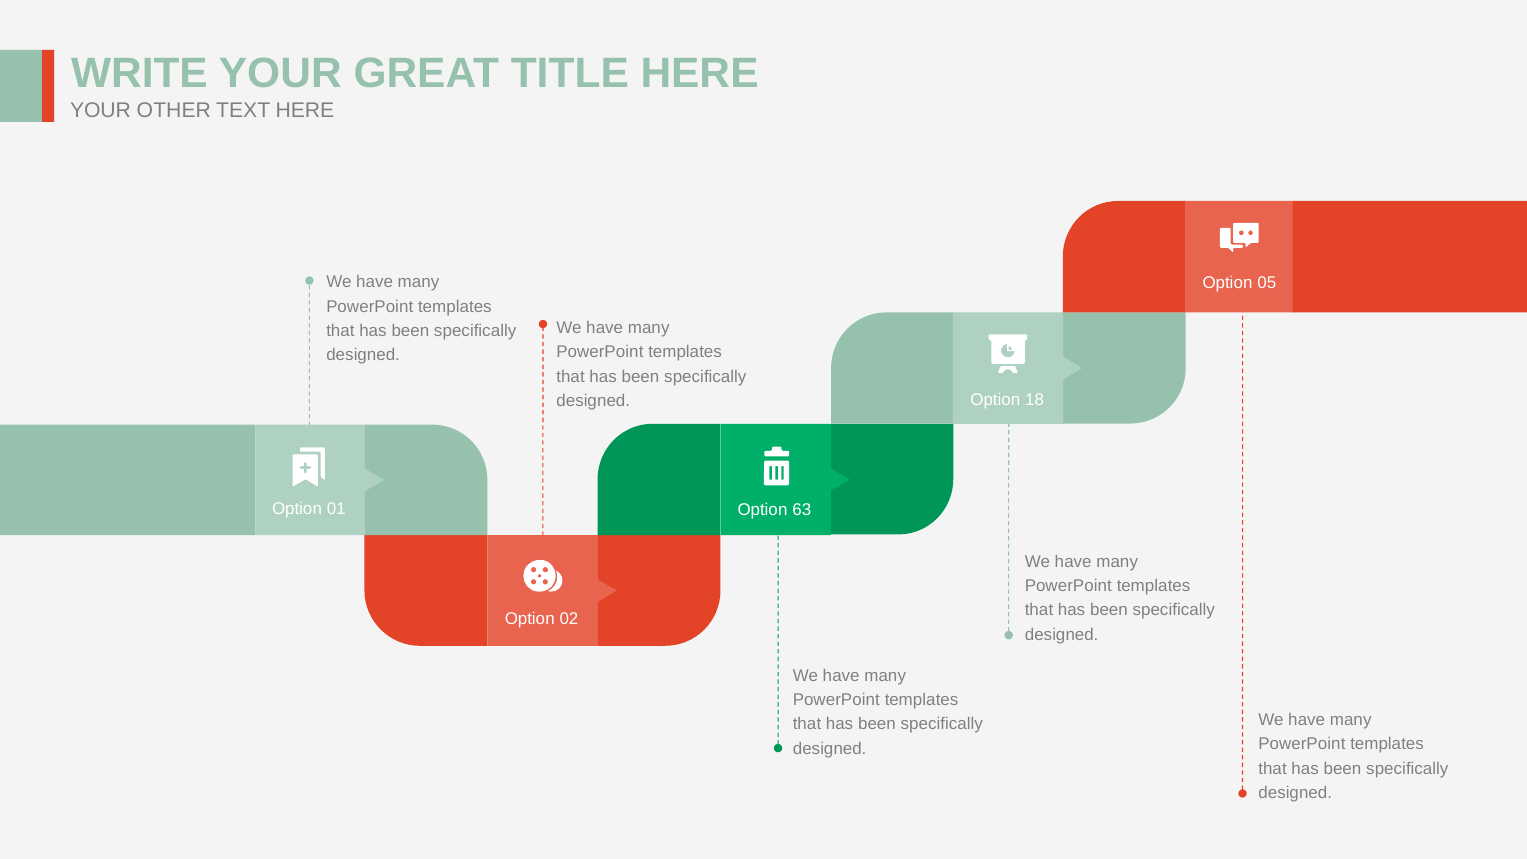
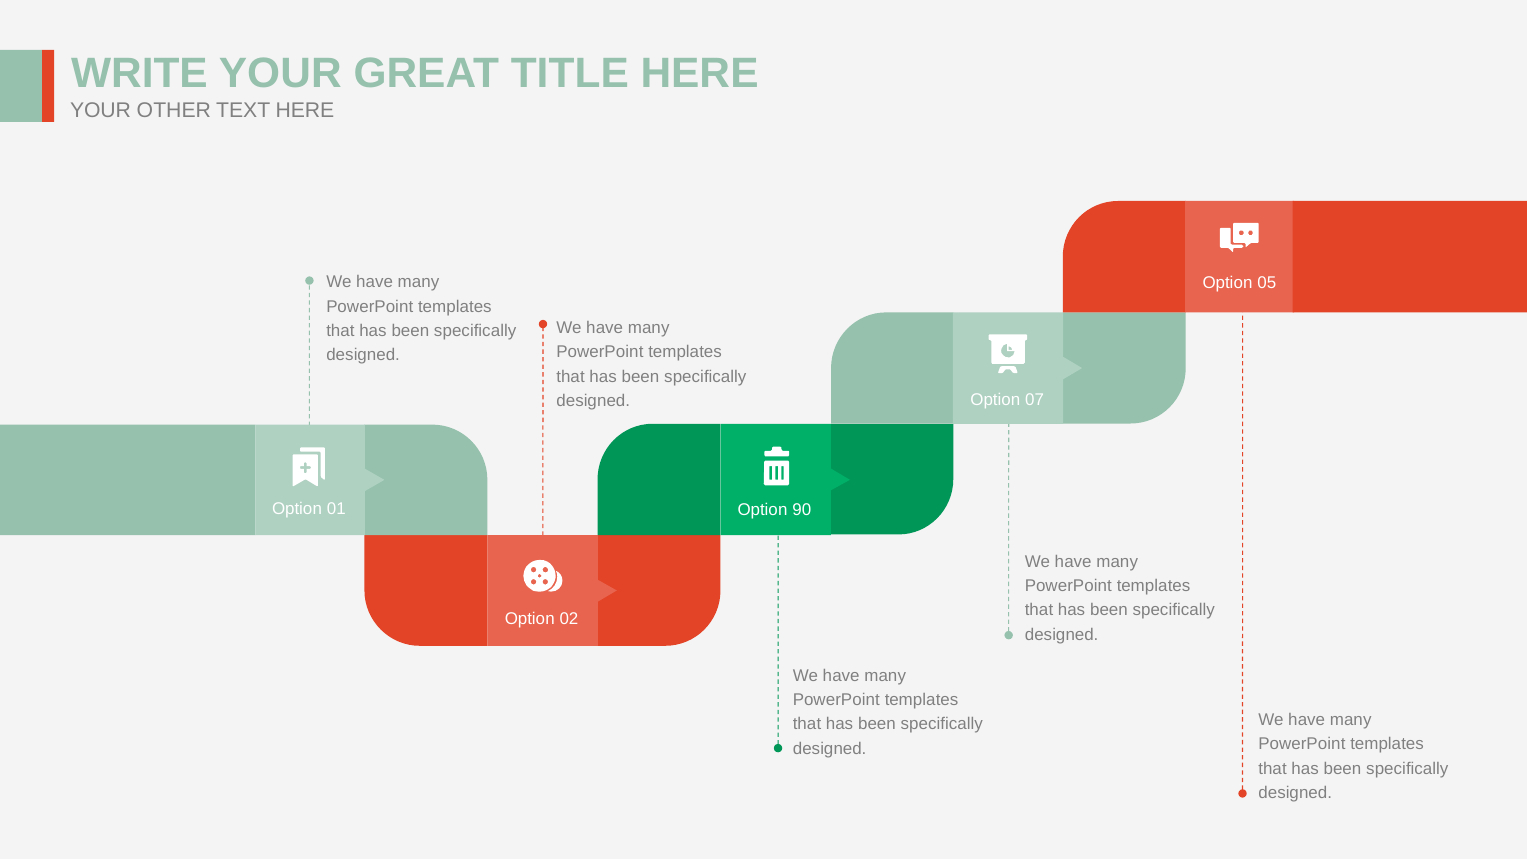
18: 18 -> 07 (1035, 400)
63: 63 -> 90 (802, 510)
